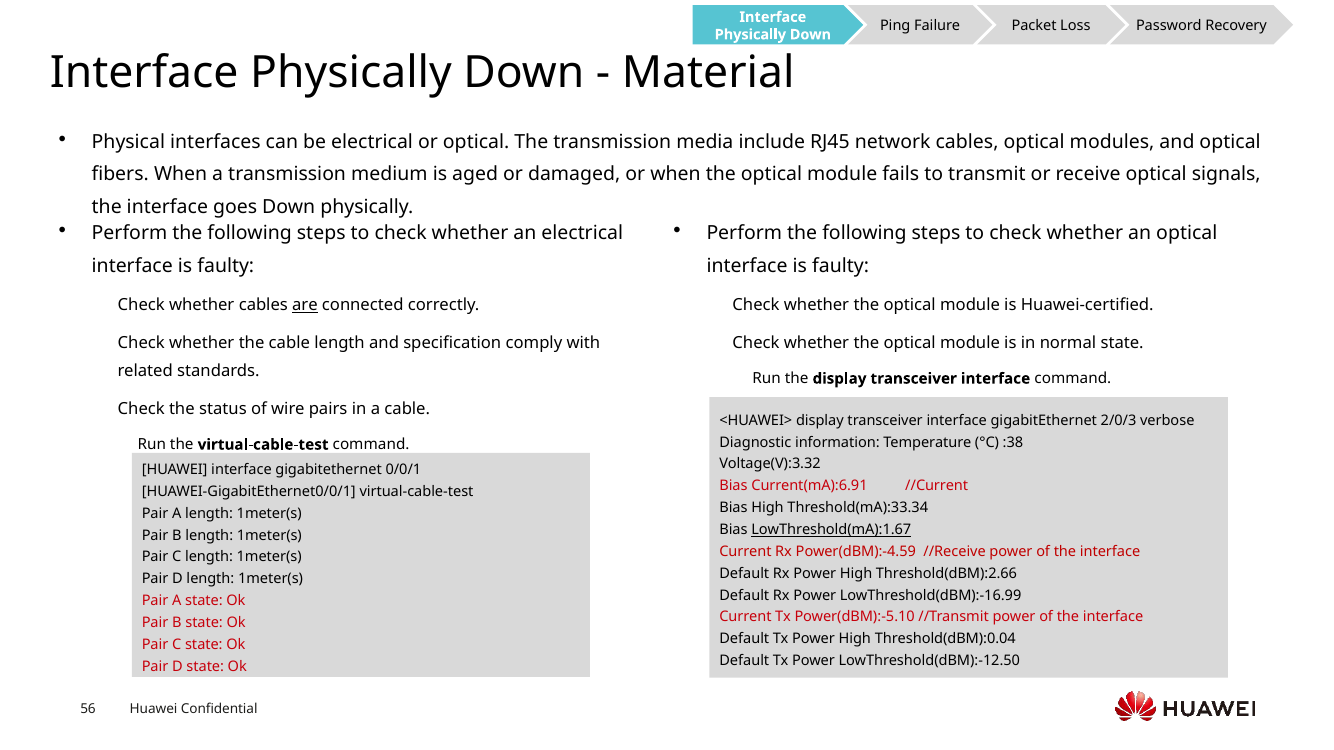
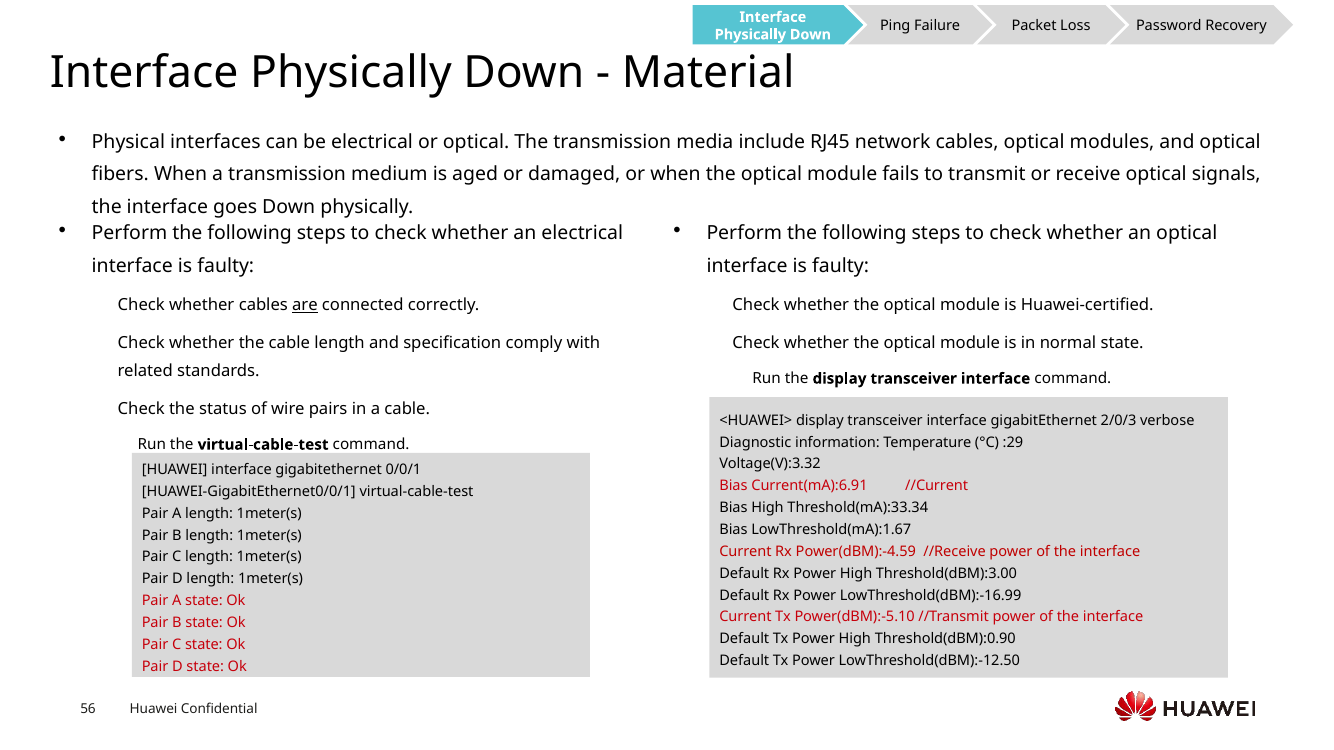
:38: :38 -> :29 (1013, 443)
LowThreshold(mA):1.67 underline: present -> none (831, 530)
Threshold(dBM):2.66: Threshold(dBM):2.66 -> Threshold(dBM):3.00 (946, 574)
Threshold(dBM):0.04: Threshold(dBM):0.04 -> Threshold(dBM):0.90 (945, 639)
